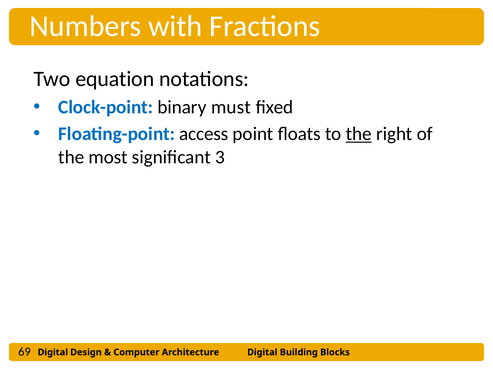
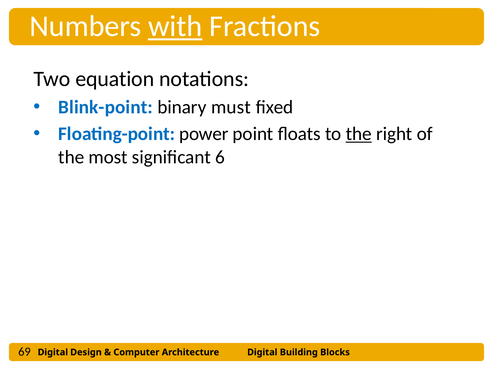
with underline: none -> present (175, 26)
Clock-point: Clock-point -> Blink-point (106, 107)
access: access -> power (204, 134)
3: 3 -> 6 (220, 157)
